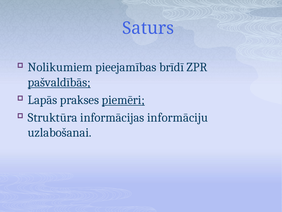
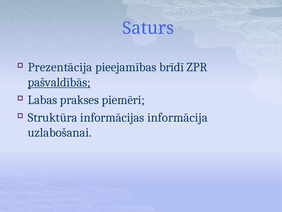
Nolikumiem: Nolikumiem -> Prezentācija (60, 67)
Lapās: Lapās -> Labas (42, 100)
piemēri underline: present -> none (123, 100)
informāciju: informāciju -> informācija (178, 117)
